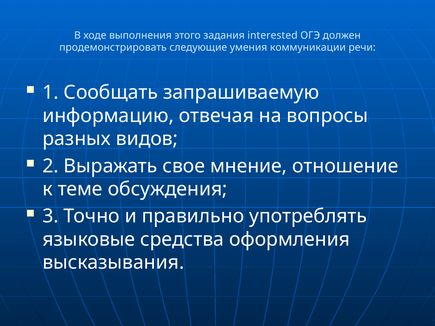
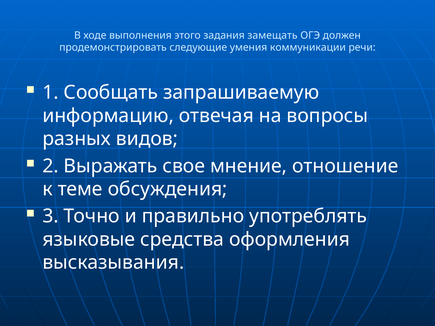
interested: interested -> замещать (272, 35)
